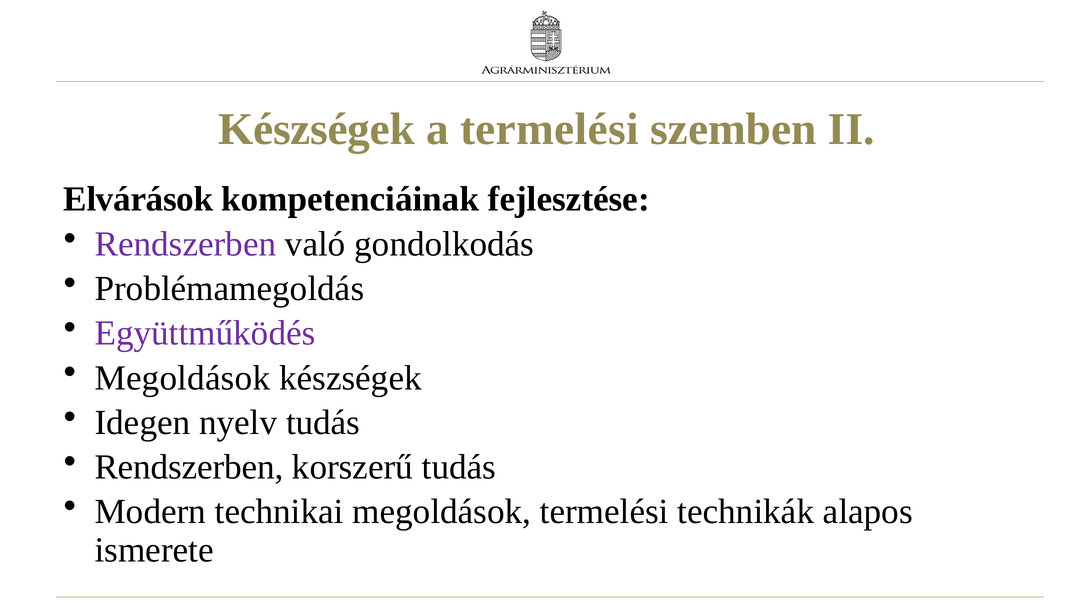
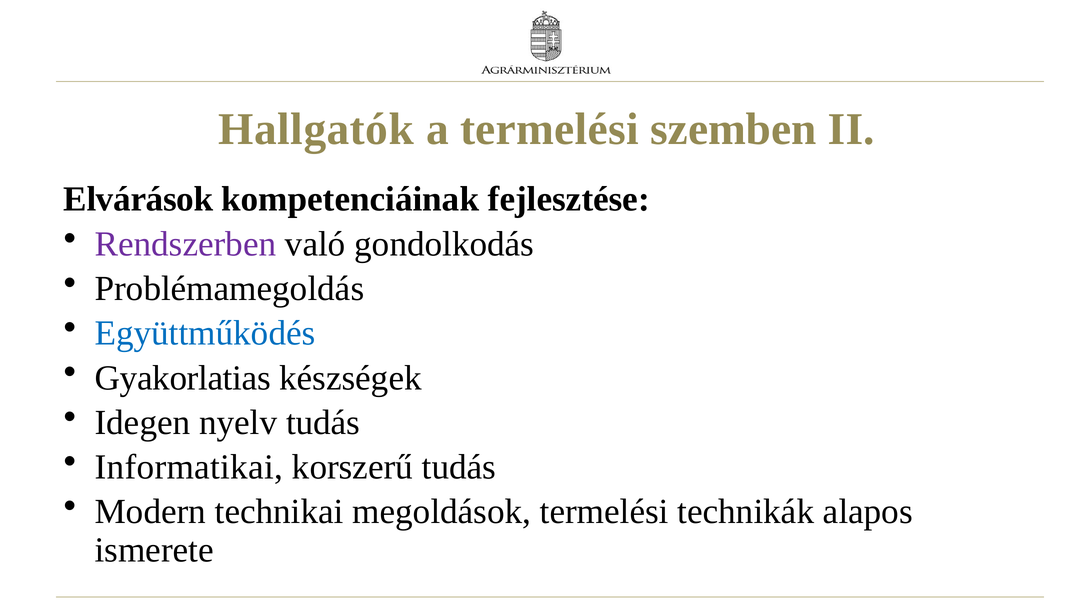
Készségek: Készségek -> Hallgatók (316, 129)
Együttműködés colour: purple -> blue (205, 333)
Megoldások: Megoldások -> Gyakorlatias (183, 378)
Rendszerben: Rendszerben -> Informatikai (189, 467)
